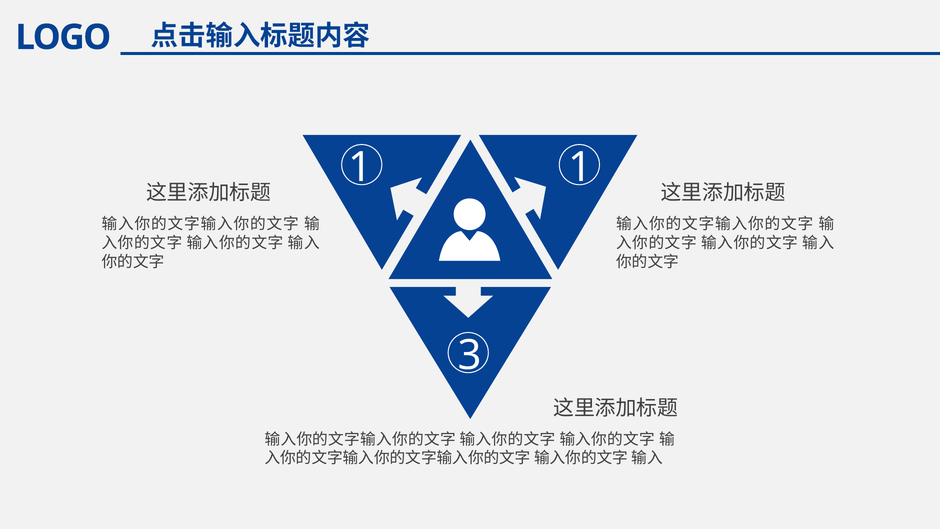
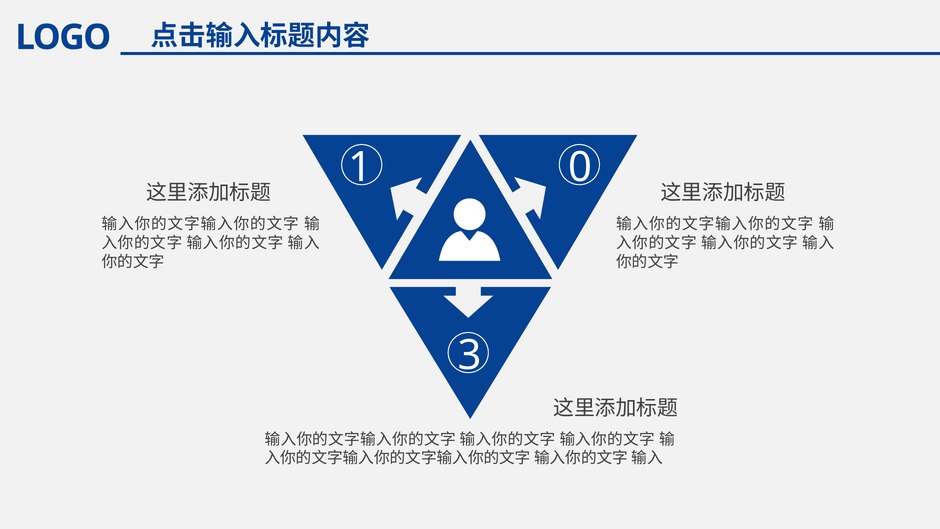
1: 1 -> 0 (580, 168)
